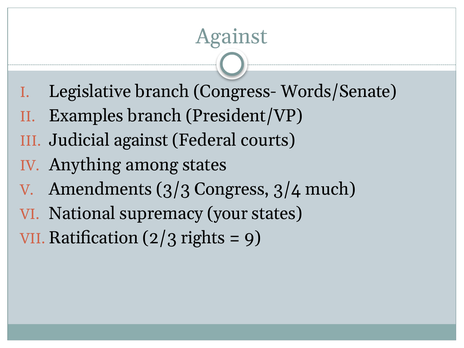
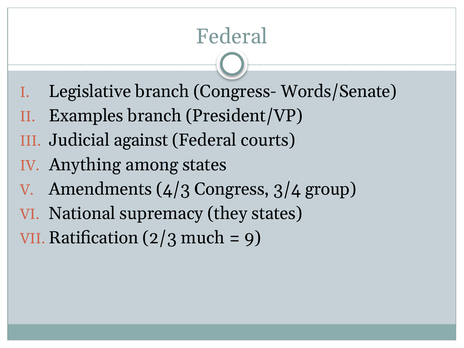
Against: Against -> Federal (232, 37)
3/3: 3/3 -> 4/3 (173, 189)
much: much -> group (331, 189)
your: your -> they (227, 213)
rights: rights -> much (203, 238)
